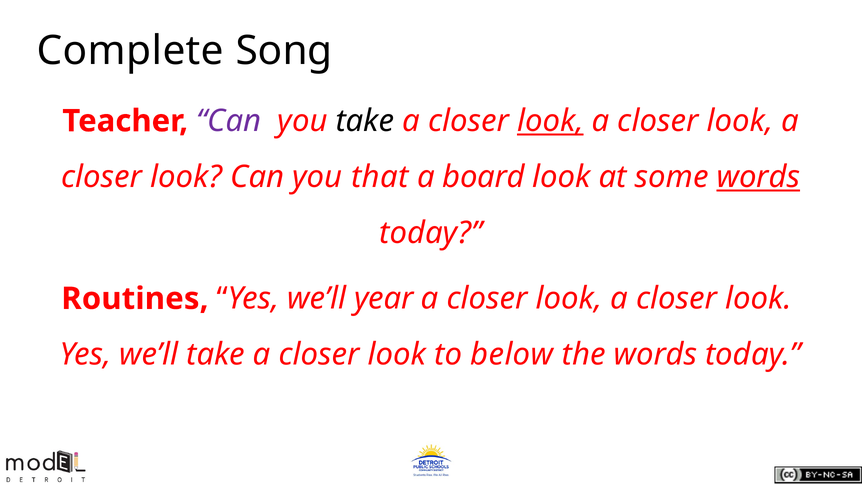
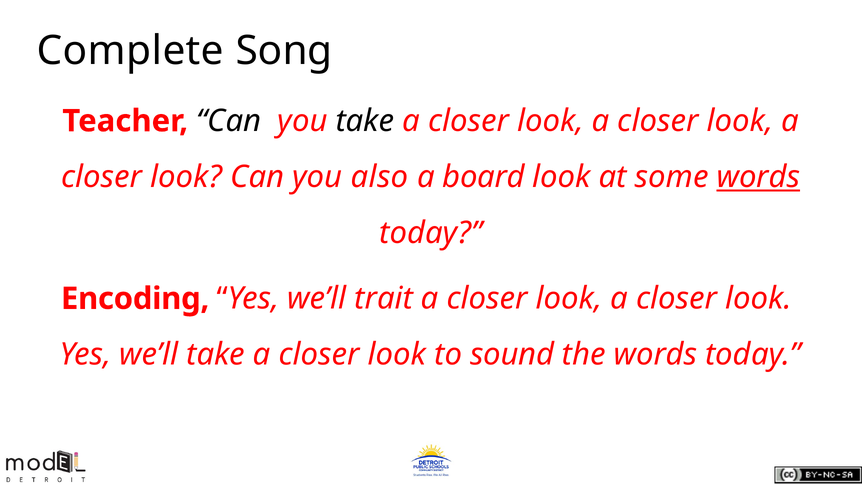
Can colour: purple -> black (229, 121)
look underline: present -> none (550, 121)
that: that -> also (380, 177)
Routines: Routines -> Encoding (135, 299)
year: year -> trait (384, 299)
below: below -> sound (512, 355)
